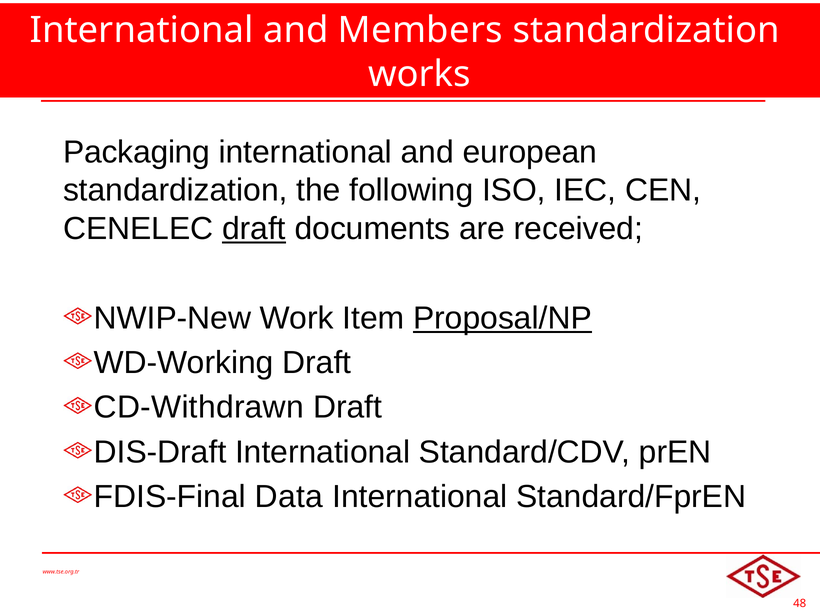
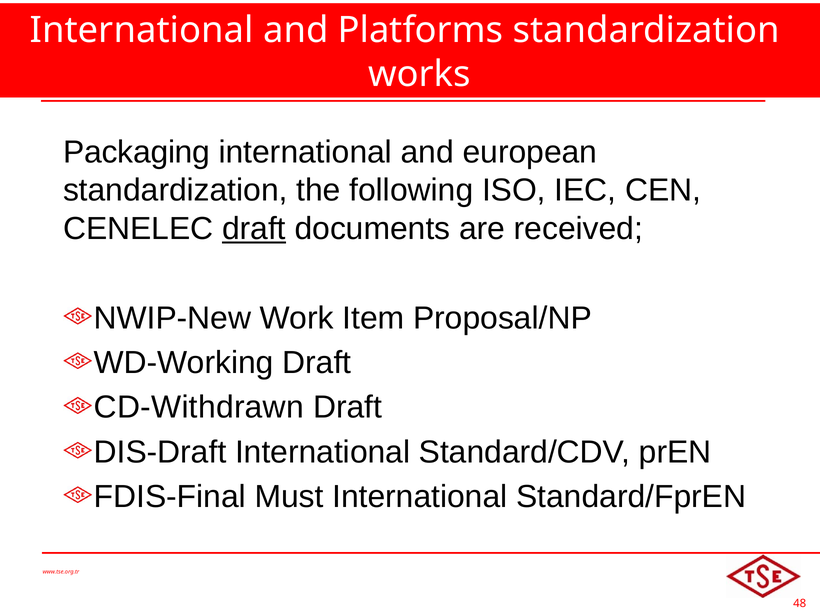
Members: Members -> Platforms (421, 30)
Proposal/NP underline: present -> none (502, 318)
Data: Data -> Must (289, 497)
